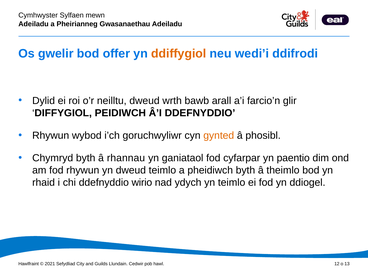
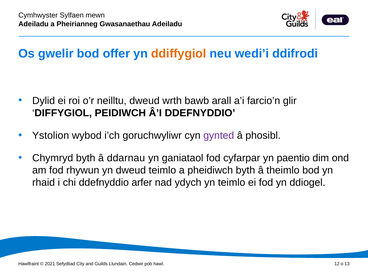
Rhywun: Rhywun -> Ystolion (51, 135)
gynted colour: orange -> purple (219, 135)
rhannau: rhannau -> ddarnau (126, 158)
wirio: wirio -> arfer (142, 183)
